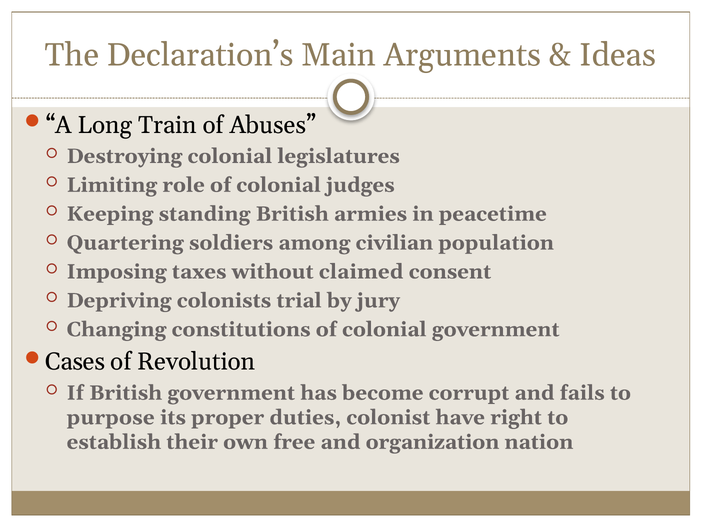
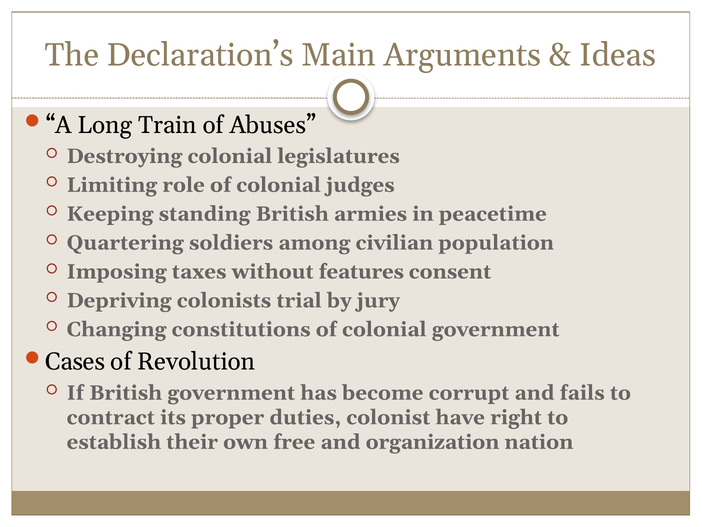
claimed: claimed -> features (361, 271)
purpose: purpose -> contract (111, 417)
